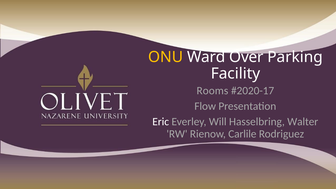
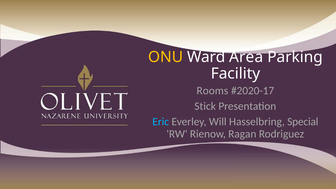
Over: Over -> Area (246, 57)
Flow: Flow -> Stick (205, 106)
Eric colour: white -> light blue (161, 122)
Walter: Walter -> Special (303, 122)
Carlile: Carlile -> Ragan (242, 134)
